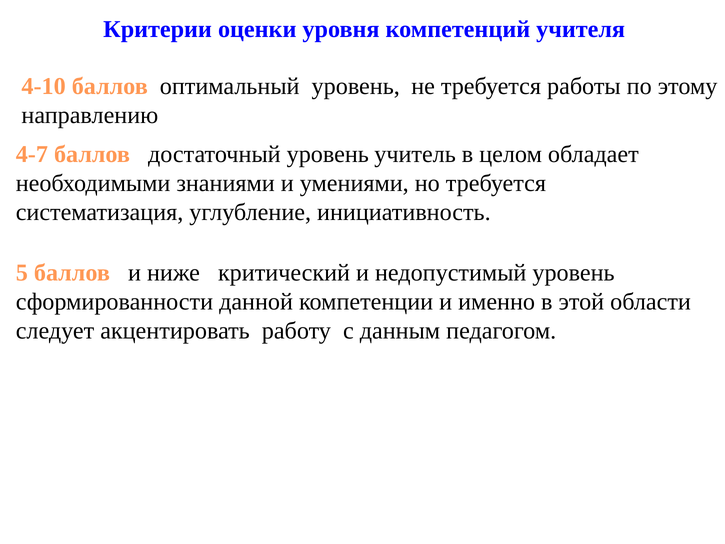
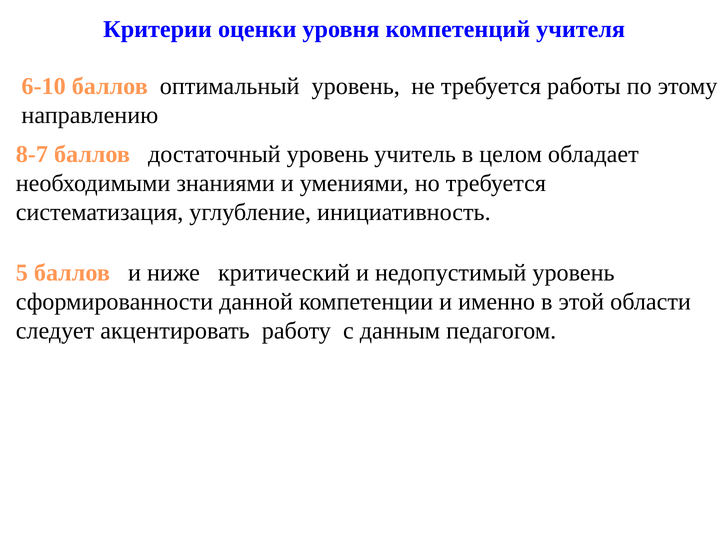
4-10: 4-10 -> 6-10 (44, 86)
4-7: 4-7 -> 8-7 (32, 154)
